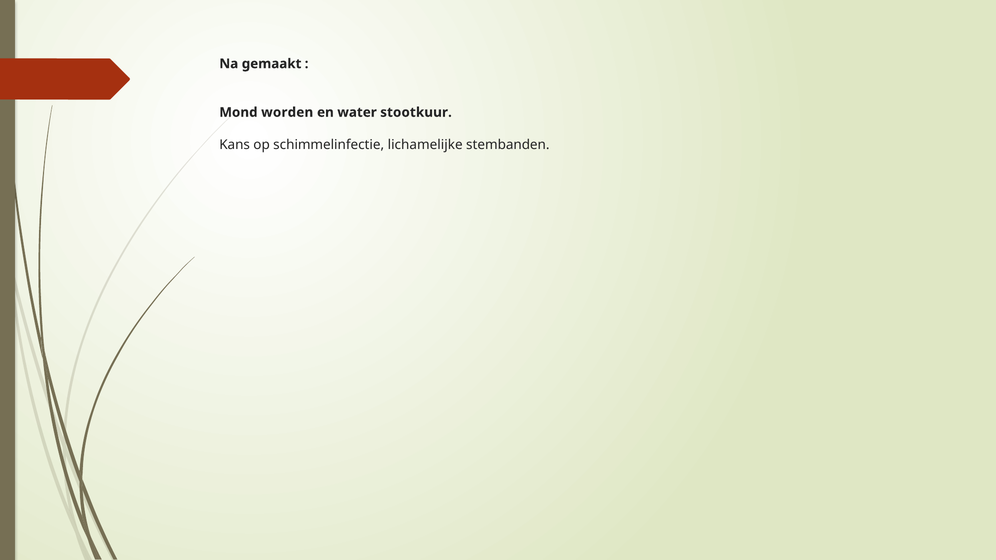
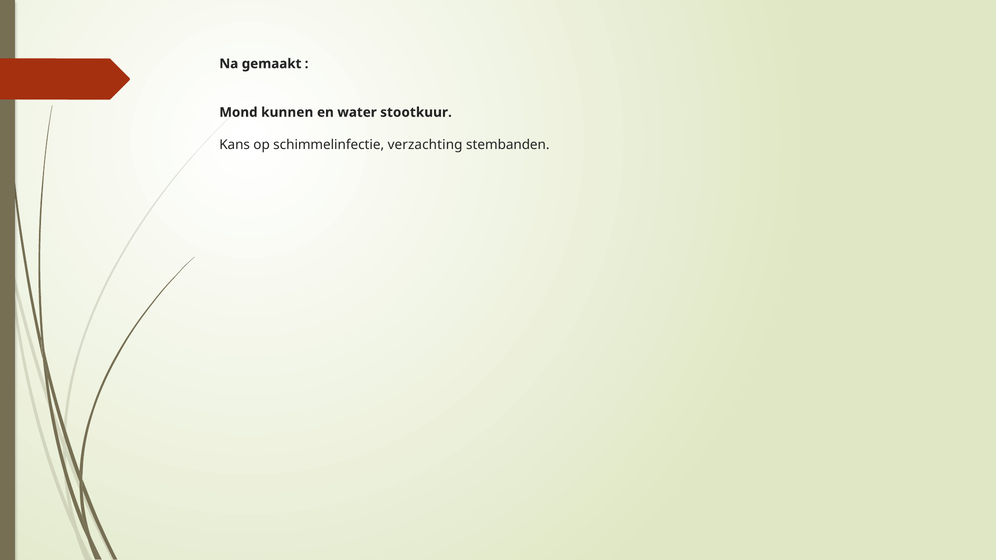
worden: worden -> kunnen (287, 112)
lichamelijke: lichamelijke -> verzachting (425, 145)
